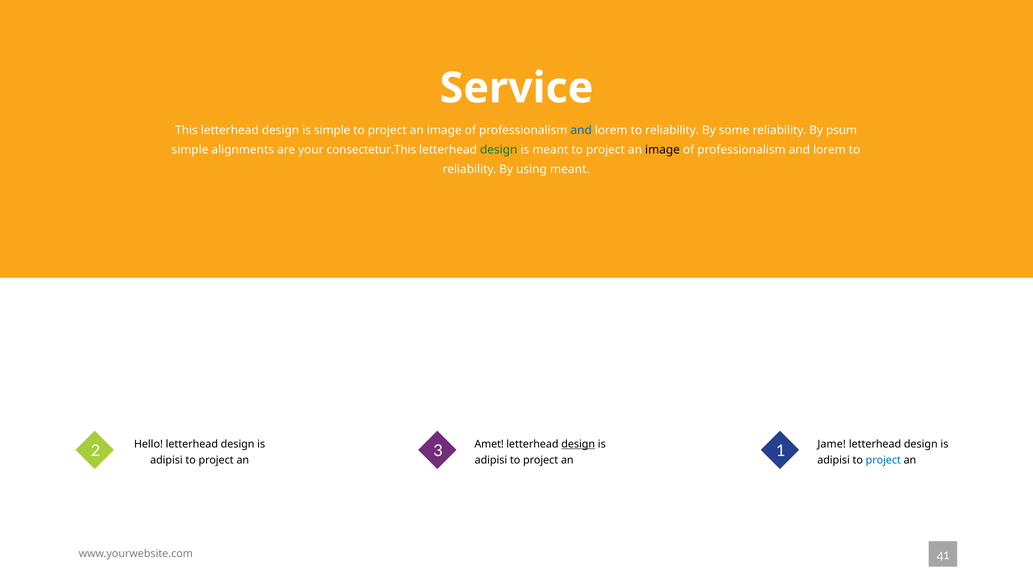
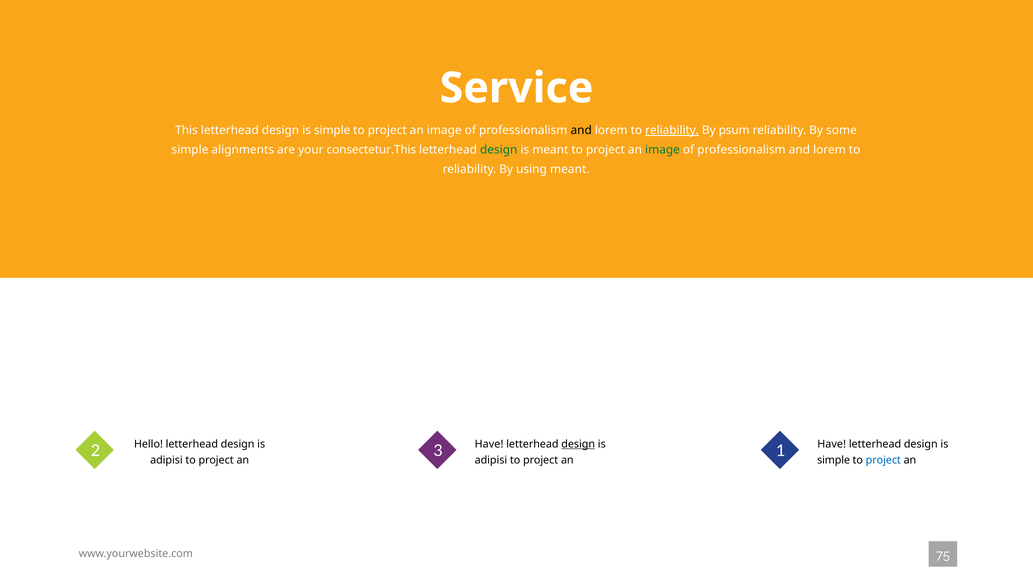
and colour: blue -> black (581, 131)
reliability underline: none -> present (672, 131)
some: some -> psum (734, 131)
psum: psum -> some (841, 131)
image colour: black -> green (662, 150)
3 Amet: Amet -> Have (489, 444)
1 Jame: Jame -> Have (832, 444)
adipisi: adipisi -> simple (834, 460)
41: 41 -> 75 (943, 555)
